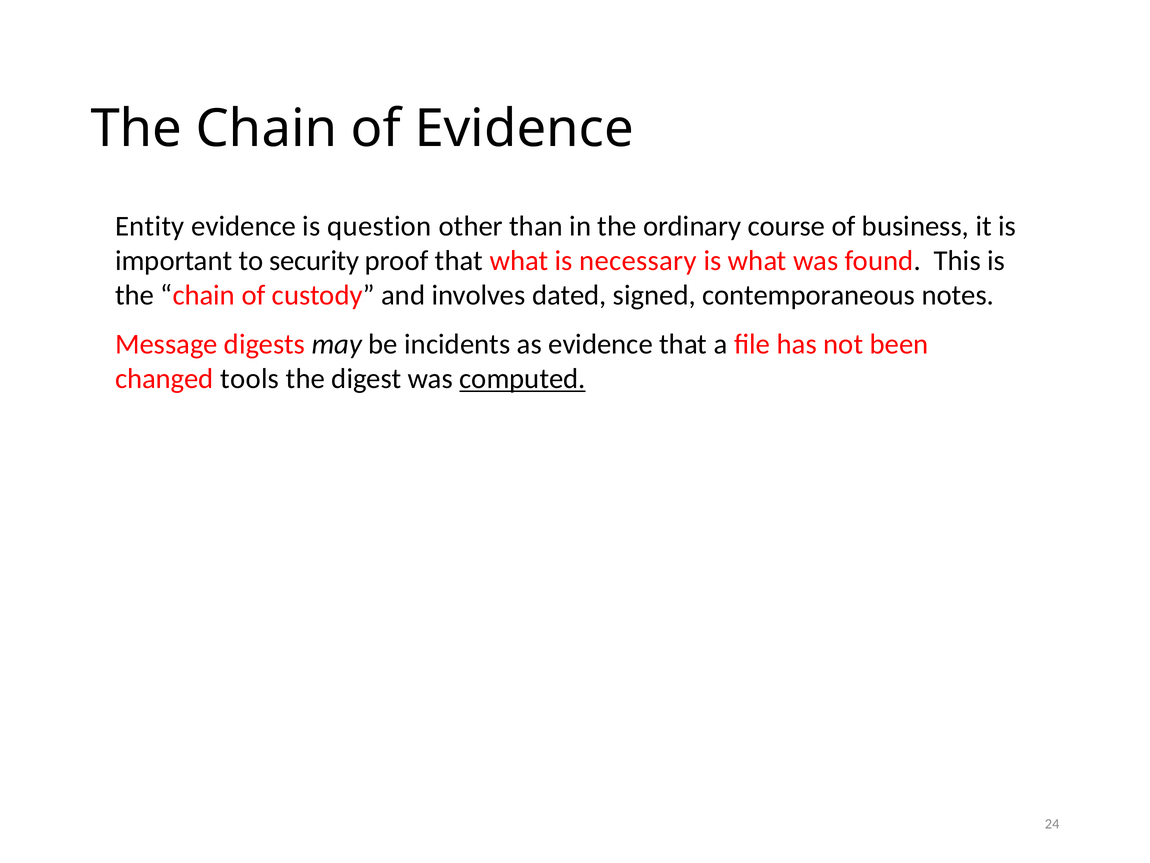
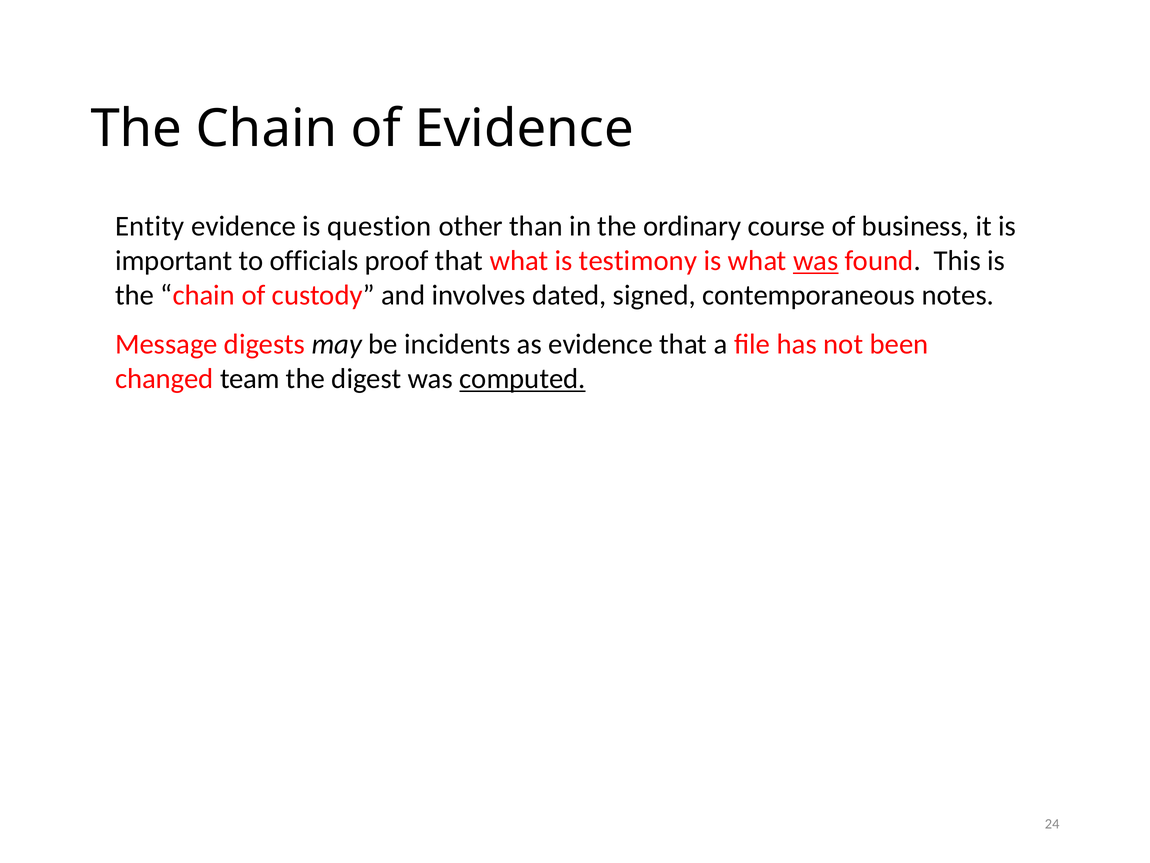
security: security -> officials (314, 261)
necessary: necessary -> testimony (638, 261)
was underline: none -> present (816, 261)
tools: tools -> team (250, 379)
